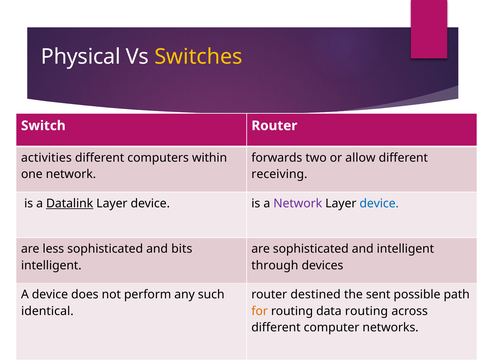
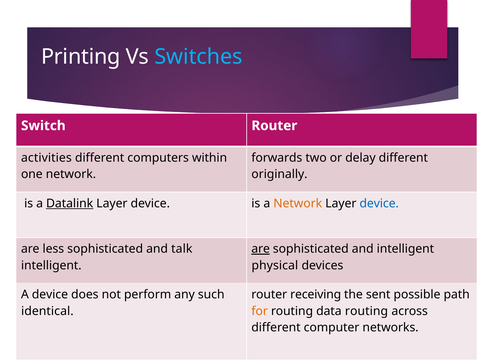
Physical: Physical -> Printing (81, 57)
Switches colour: yellow -> light blue (199, 57)
allow: allow -> delay (360, 158)
receiving: receiving -> originally (279, 174)
Network colour: purple -> orange (298, 203)
bits: bits -> talk (182, 249)
are underline: none -> present (261, 249)
through: through -> physical (275, 265)
destined: destined -> receiving (316, 294)
